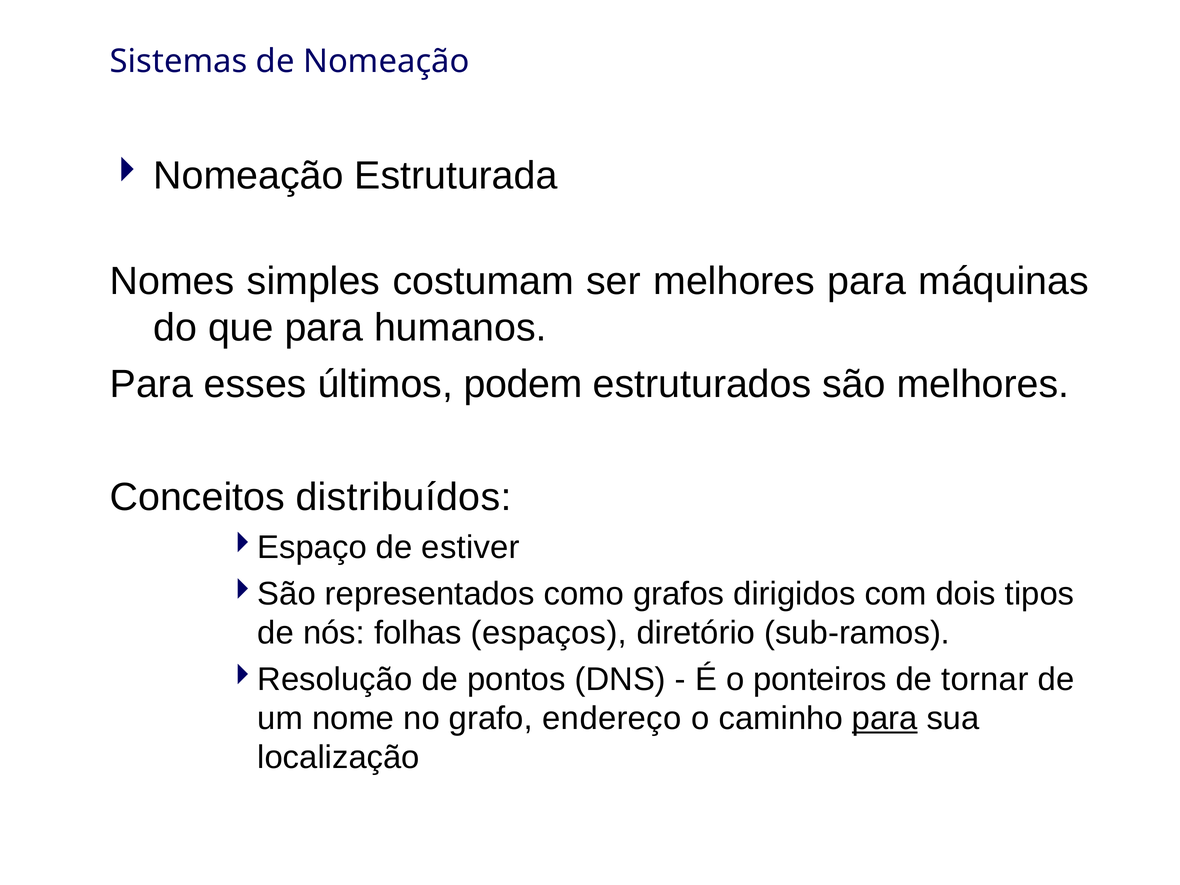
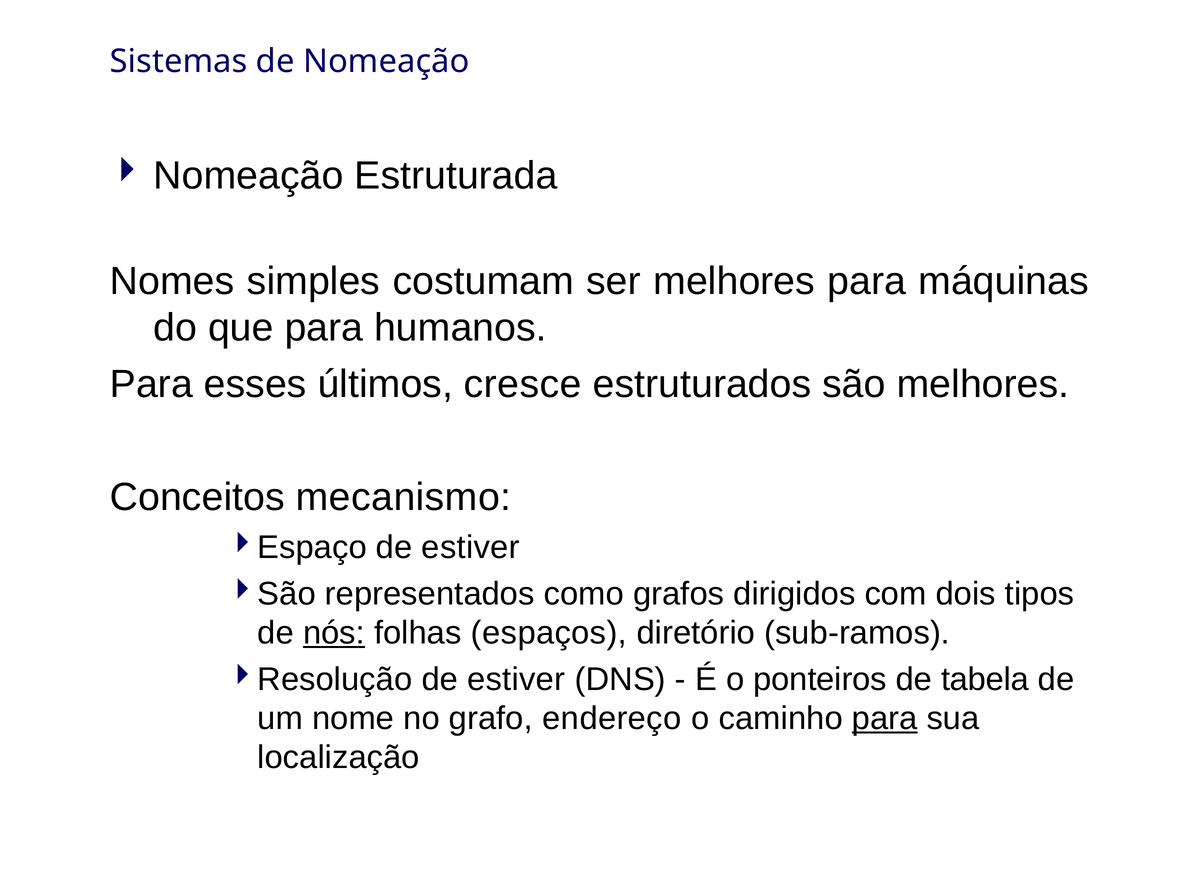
podem: podem -> cresce (523, 384)
distribuídos: distribuídos -> mecanismo (404, 497)
nós underline: none -> present (334, 633)
pontos: pontos -> estiver (516, 679)
tornar: tornar -> tabela (985, 679)
